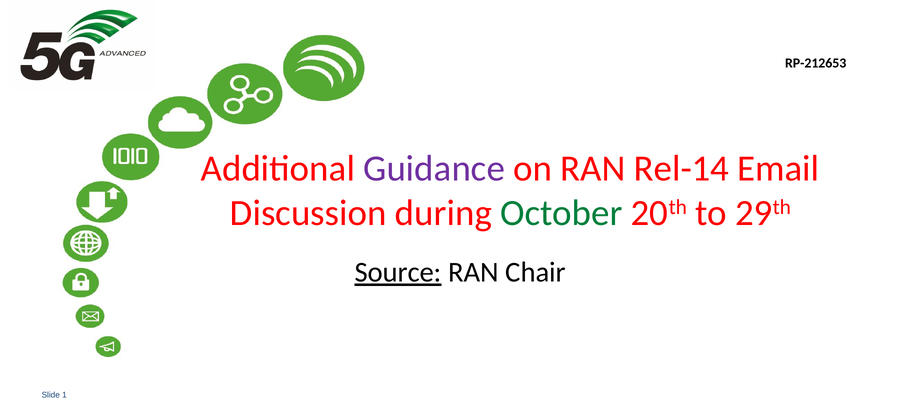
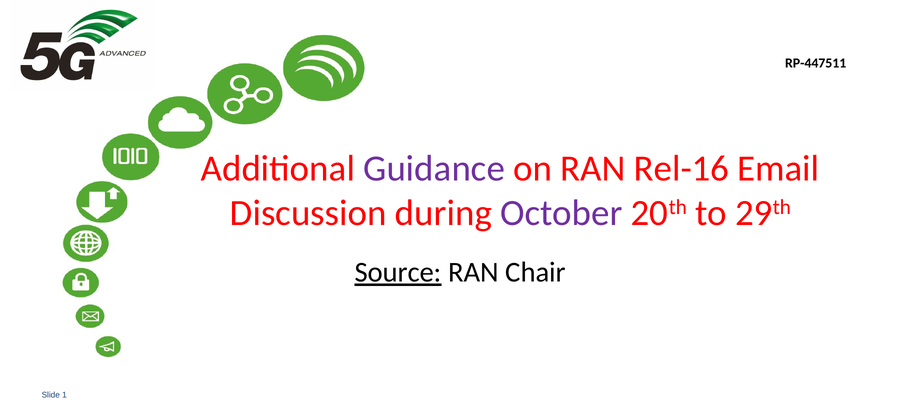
RP-212653: RP-212653 -> RP-447511 (816, 63)
Rel-14: Rel-14 -> Rel-16 (682, 169)
October colour: green -> purple (561, 213)
